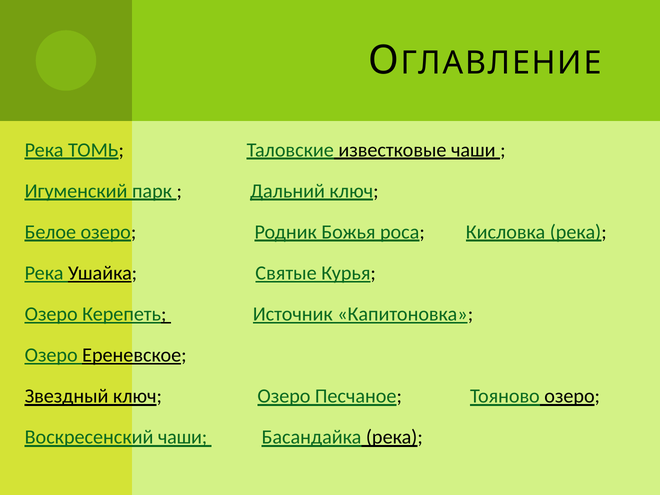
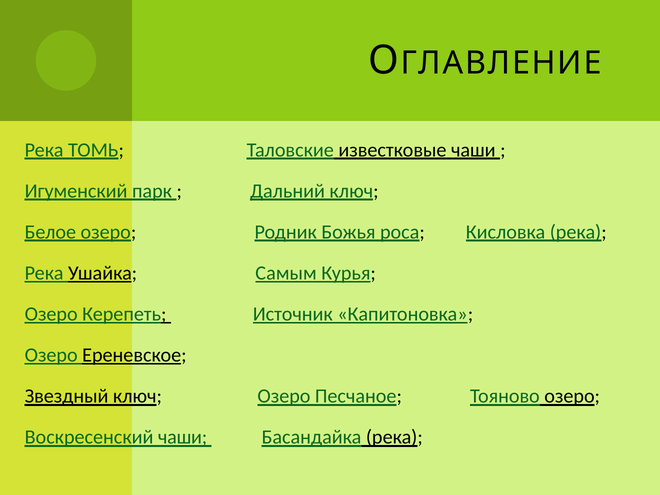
Святые: Святые -> Самым (286, 273)
